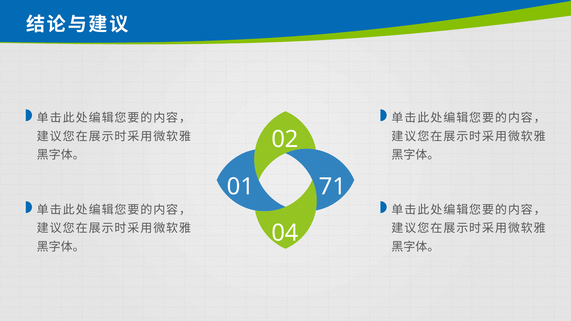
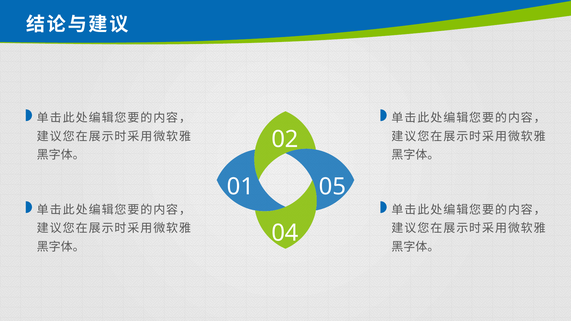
71: 71 -> 05 (332, 187)
